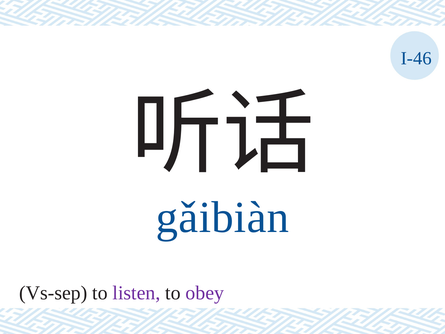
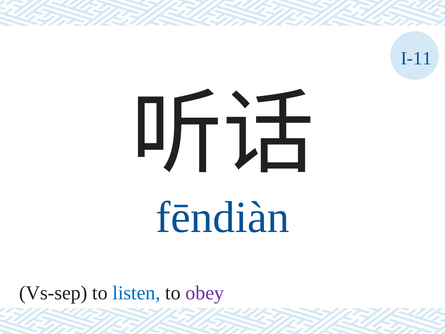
I-46: I-46 -> I-11 (416, 58)
gǎibiàn: gǎibiàn -> fēndiàn (223, 217)
listen colour: purple -> blue (137, 293)
